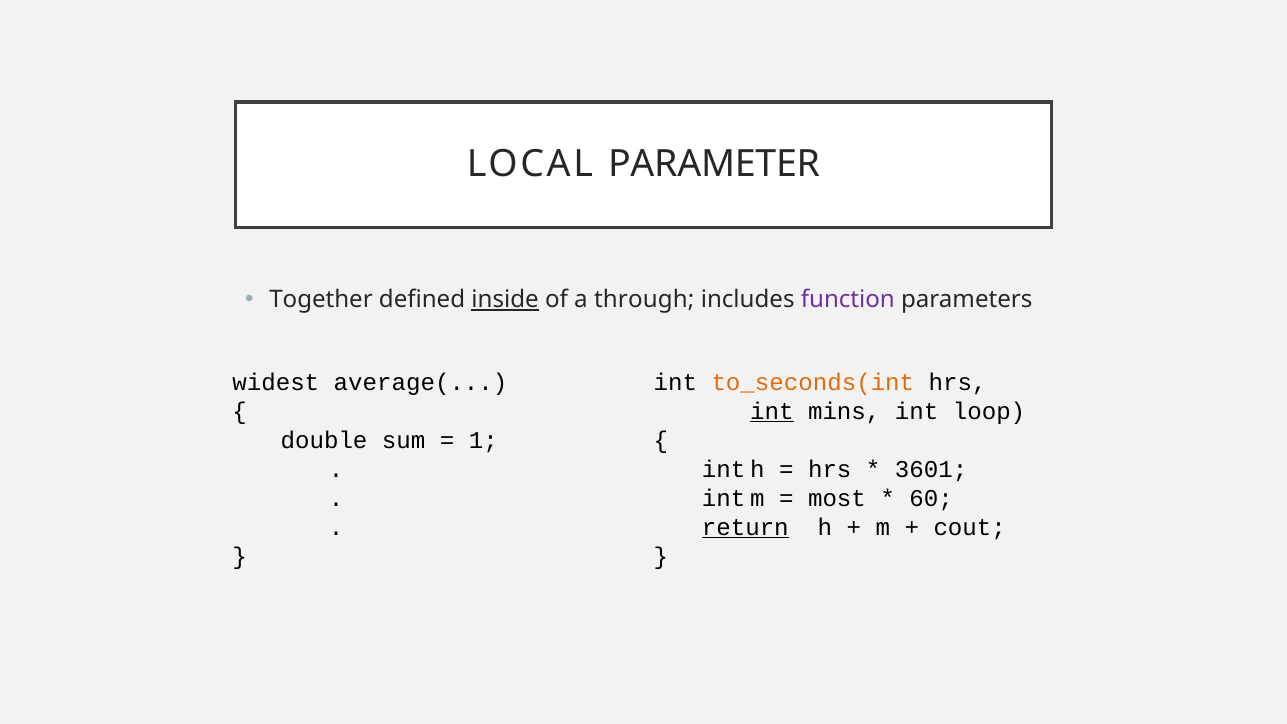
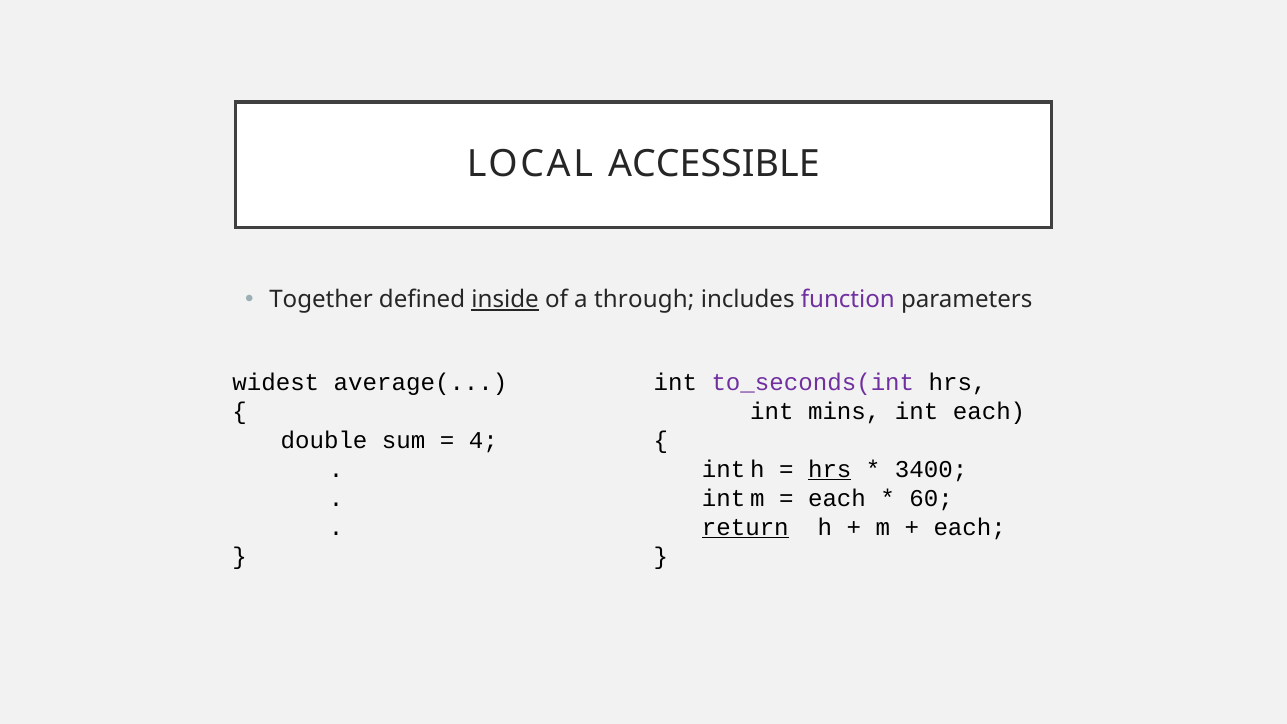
PARAMETER: PARAMETER -> ACCESSIBLE (714, 164)
to_seconds(int colour: orange -> purple (813, 382)
int underline: present -> none (772, 411)
int loop: loop -> each (989, 411)
1: 1 -> 4 (483, 440)
hrs underline: none -> present (830, 469)
3601: 3601 -> 3400 (931, 469)
most: most -> each (837, 498)
cout: cout -> each (970, 527)
